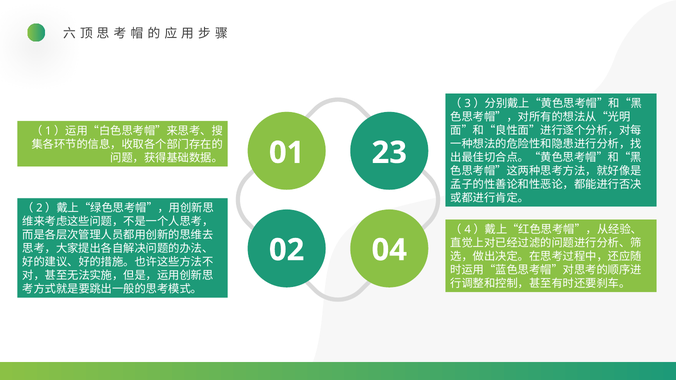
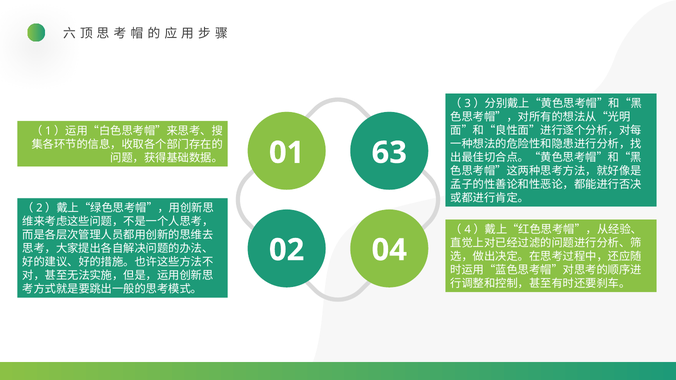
23: 23 -> 63 (389, 153)
